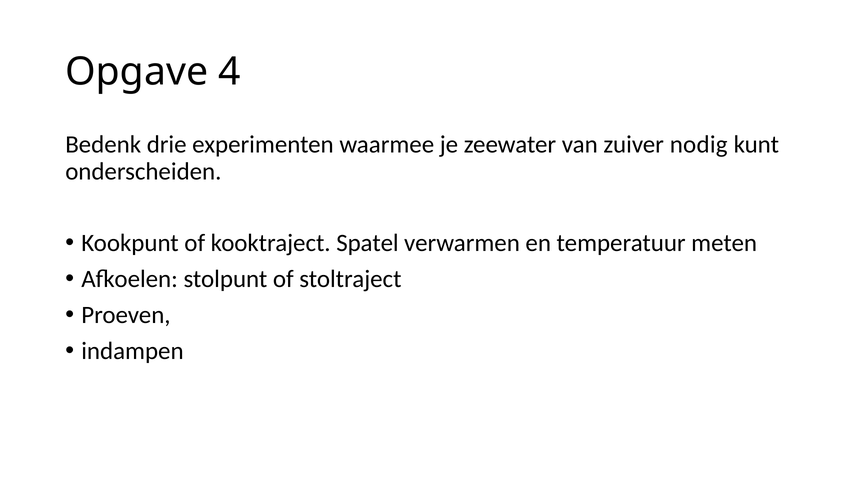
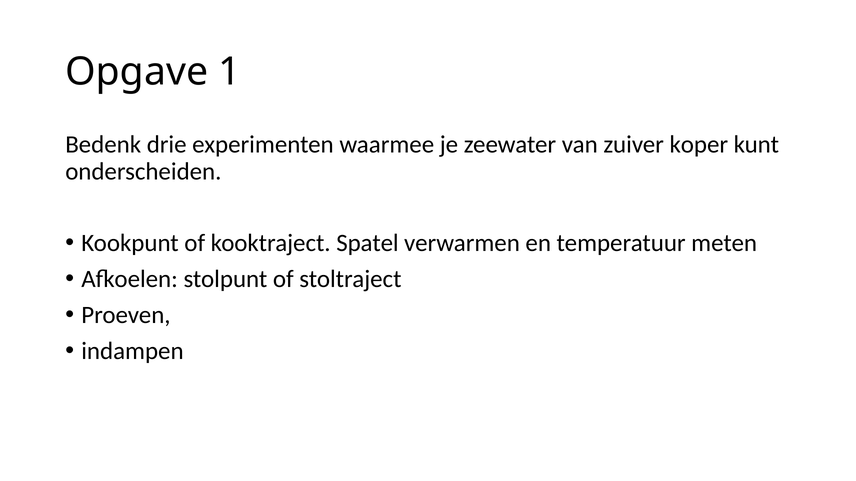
4: 4 -> 1 (230, 72)
nodig: nodig -> koper (699, 145)
